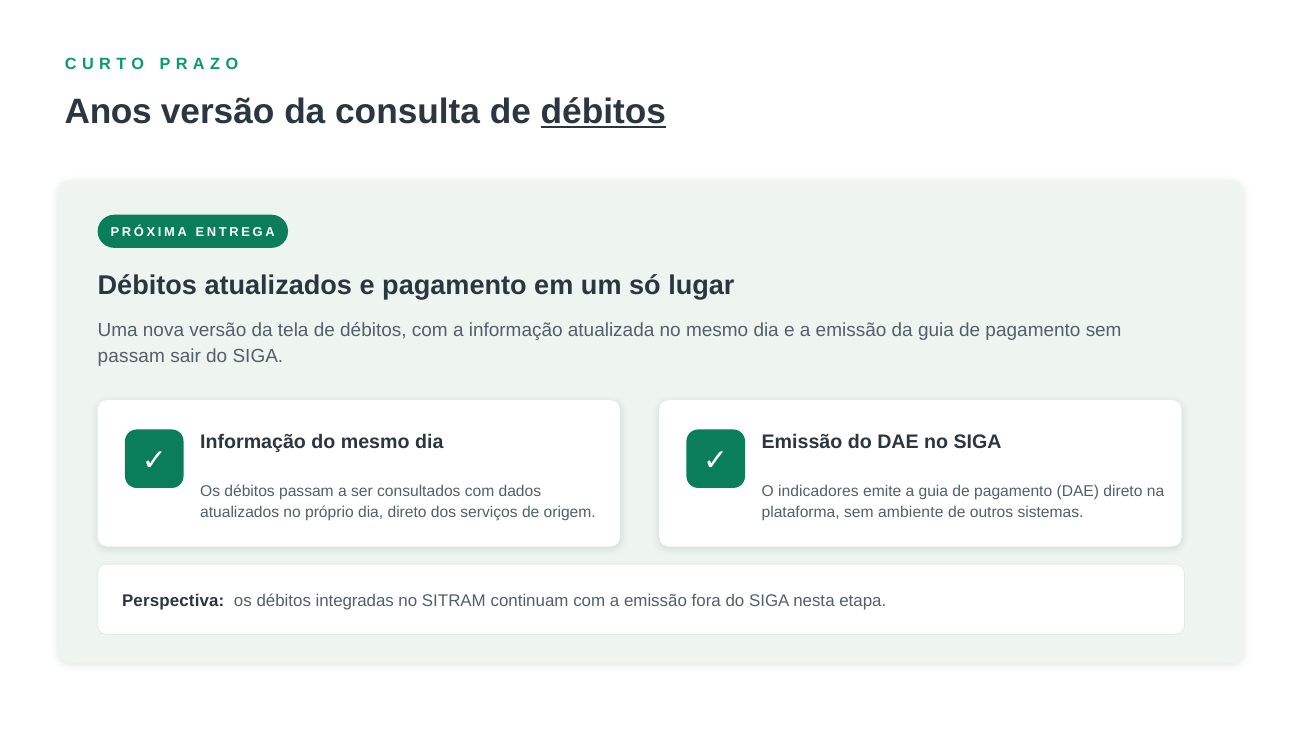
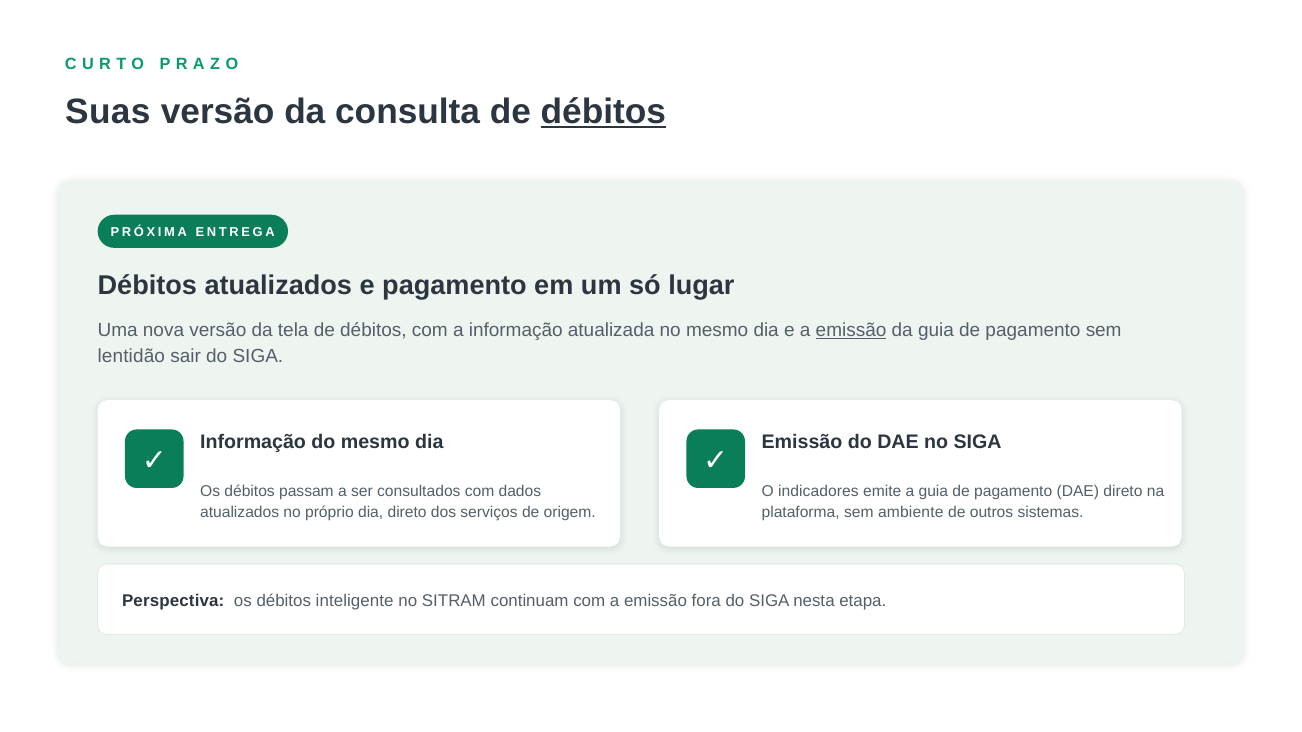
Anos: Anos -> Suas (108, 112)
emissão underline: none -> present (851, 331)
passam: passam -> lentidão (131, 357)
integradas: integradas -> inteligente (355, 601)
